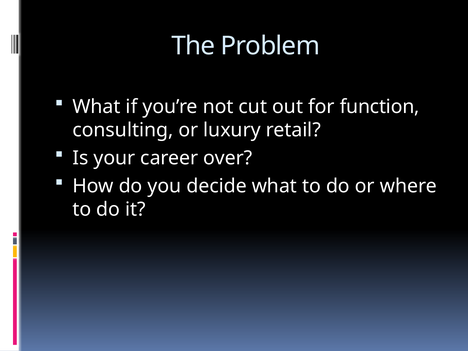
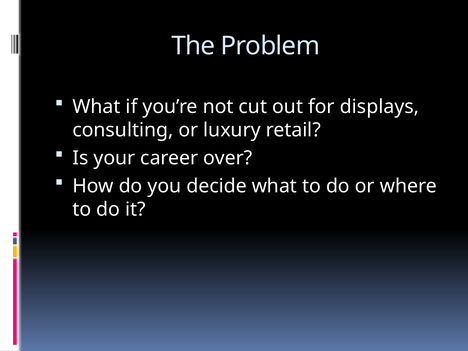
function: function -> displays (379, 107)
